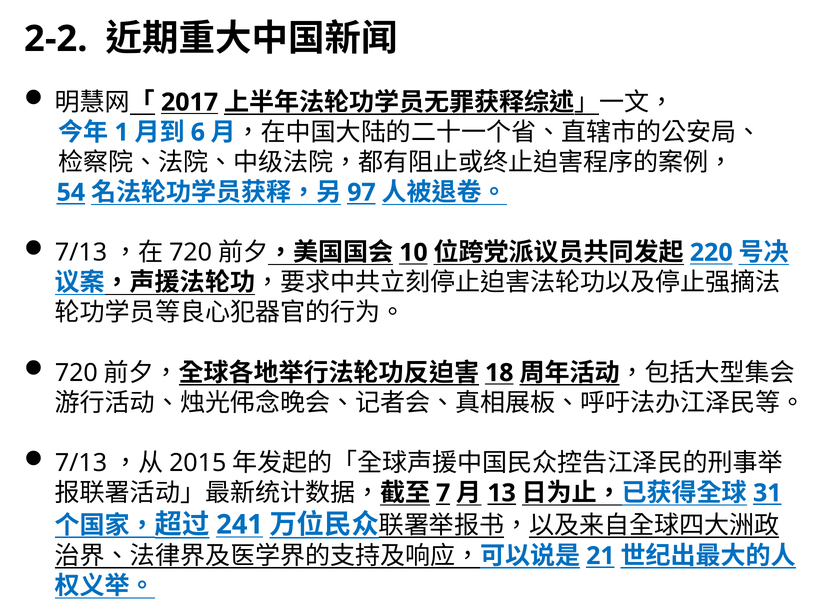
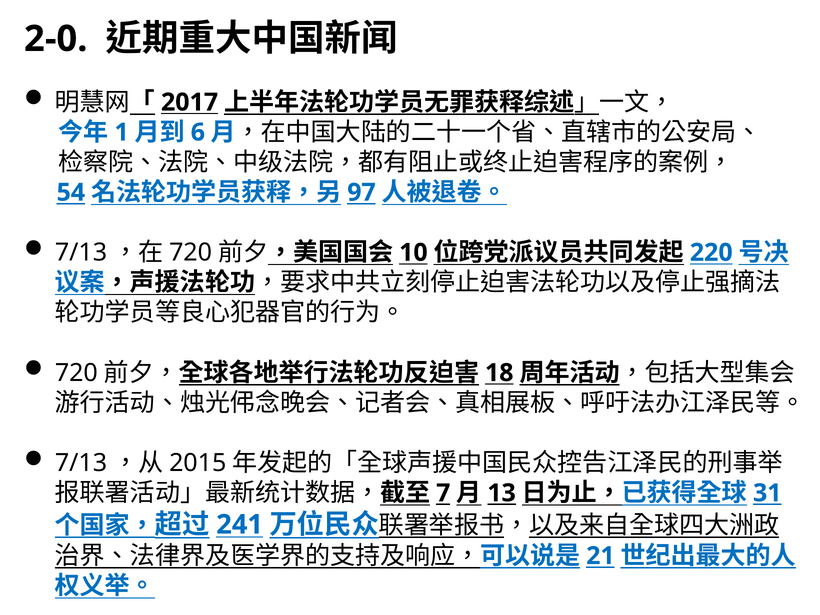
2-2: 2-2 -> 2-0 (56, 39)
